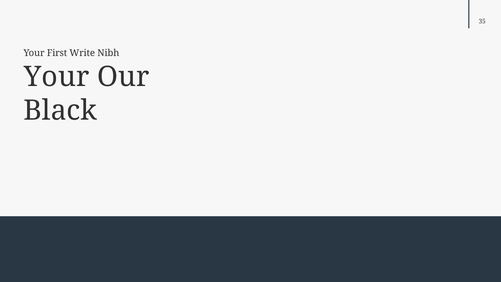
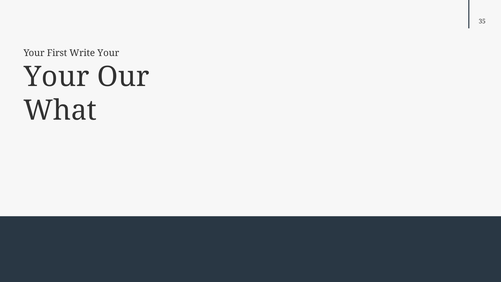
Write Nibh: Nibh -> Your (108, 53)
Black: Black -> What (60, 111)
